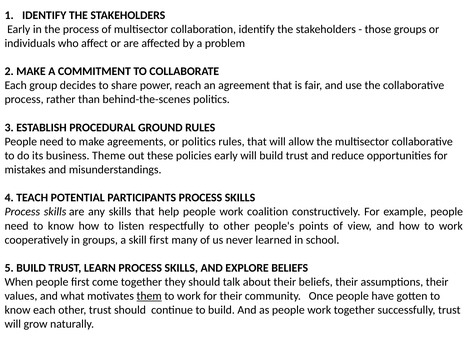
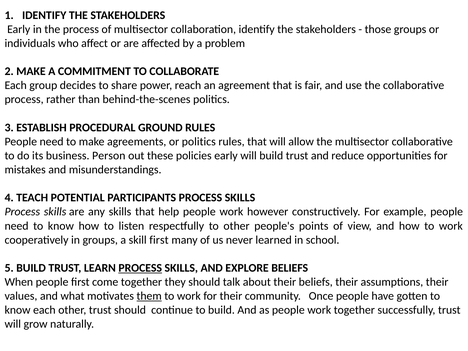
Theme: Theme -> Person (109, 156)
coalition: coalition -> however (268, 212)
PROCESS underline: none -> present (140, 268)
